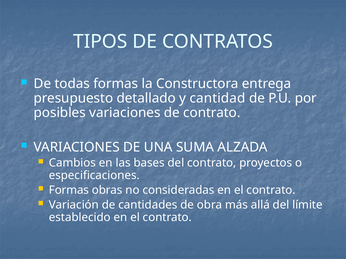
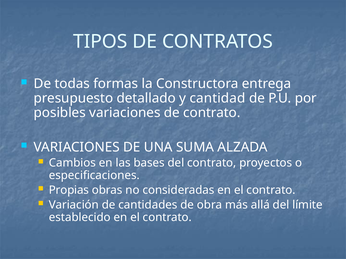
Formas: Formas -> Propias (69, 190)
